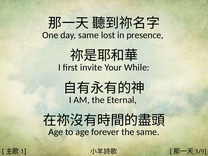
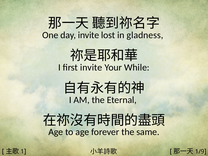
day same: same -> invite (89, 35)
presence: presence -> gladness (145, 35)
